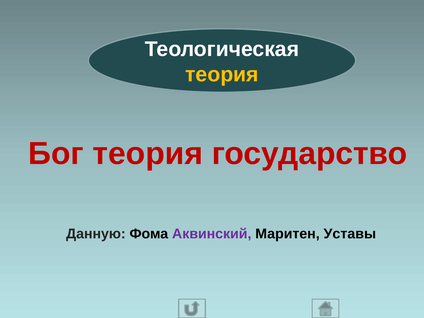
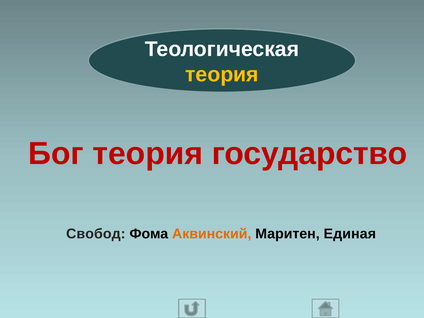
Данную: Данную -> Свобод (96, 234)
Аквинский colour: purple -> orange (212, 234)
Уставы: Уставы -> Единая (350, 234)
